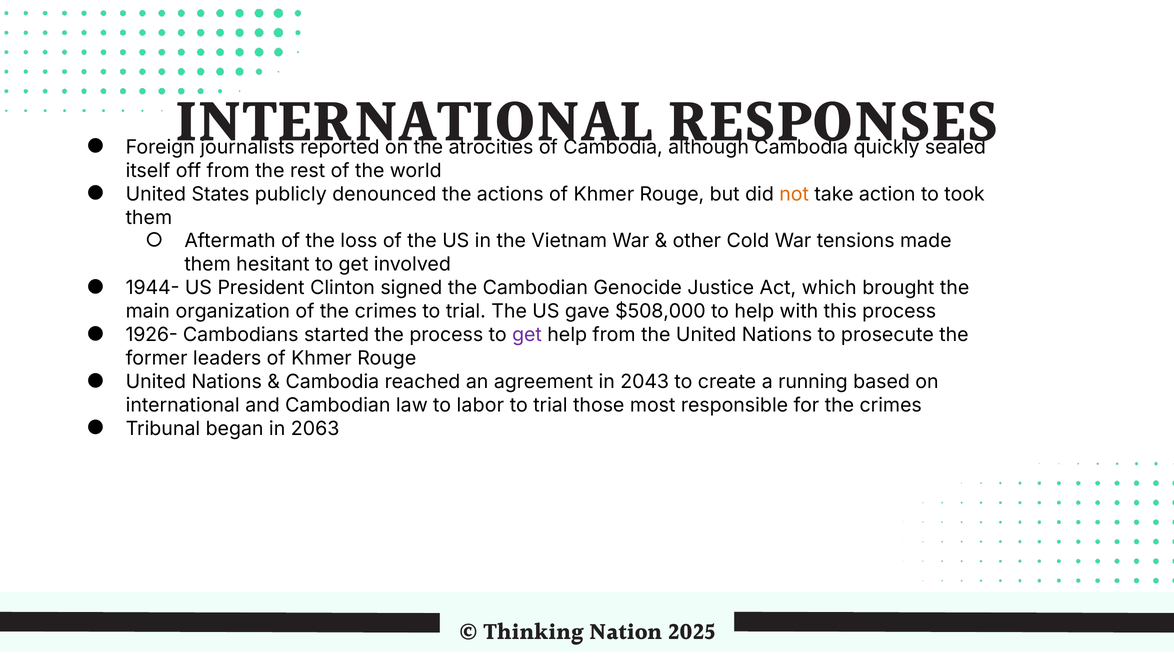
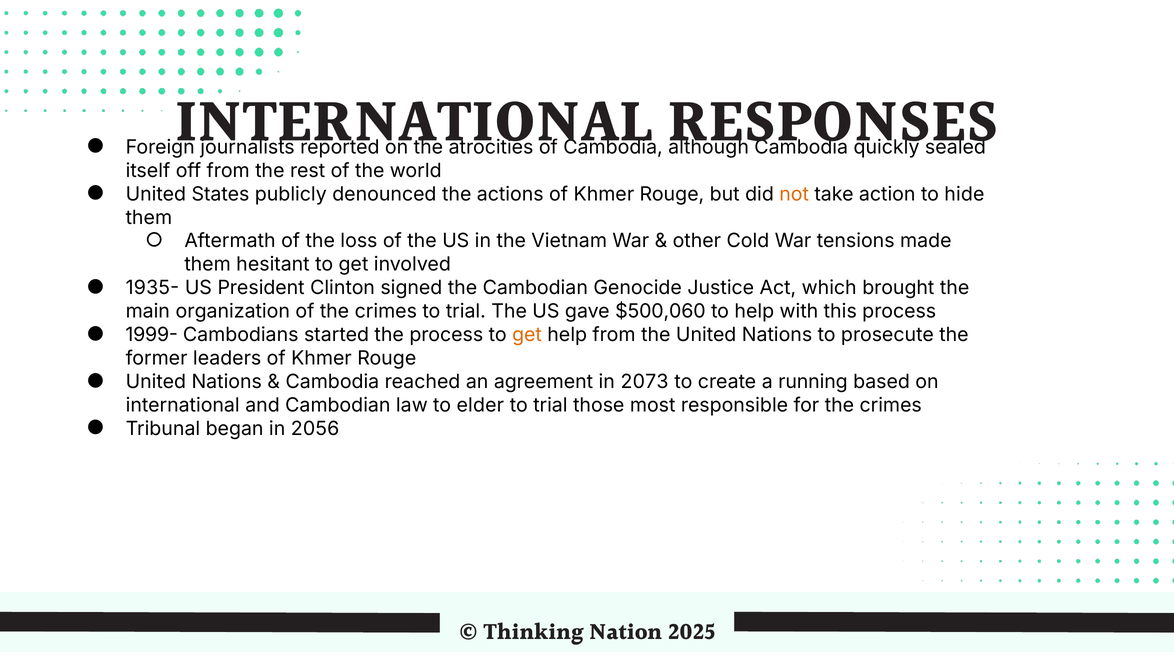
took: took -> hide (964, 194)
1944-: 1944- -> 1935- (152, 288)
$508,000: $508,000 -> $500,060 (660, 312)
1926-: 1926- -> 1999- (152, 335)
get colour: purple -> orange (527, 335)
2043: 2043 -> 2073 (645, 382)
labor: labor -> elder (480, 406)
2063: 2063 -> 2056 (315, 429)
